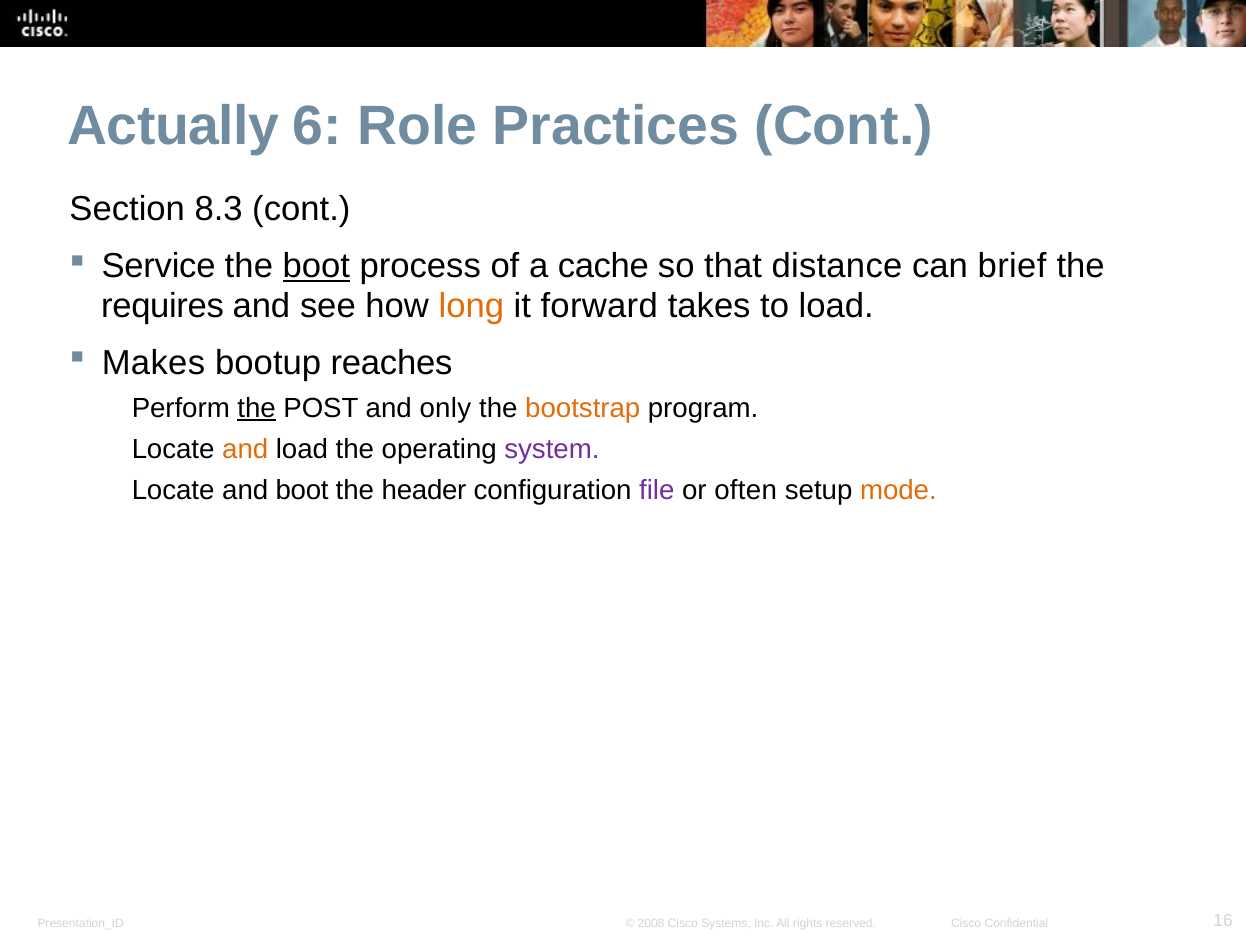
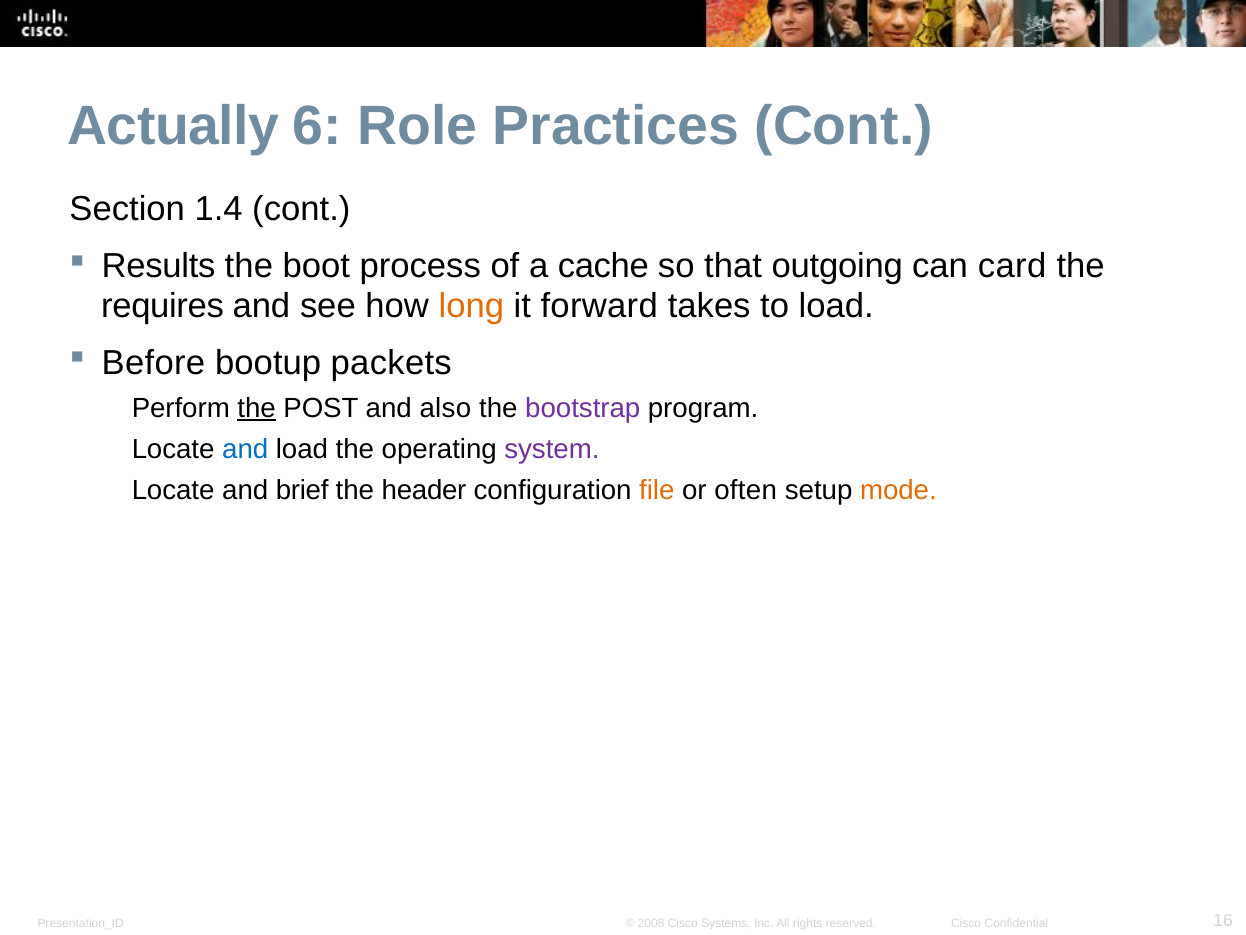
8.3: 8.3 -> 1.4 (219, 209)
Service: Service -> Results (159, 266)
boot underline: present -> none (316, 266)
distance: distance -> outgoing (837, 266)
brief: brief -> card (1012, 266)
Makes: Makes -> Before (153, 363)
reaches: reaches -> packets (391, 363)
only: only -> also (445, 408)
bootstrap colour: orange -> purple (583, 408)
and colour: orange -> blue (245, 449)
and boot: boot -> brief (302, 490)
file colour: purple -> orange (657, 490)
